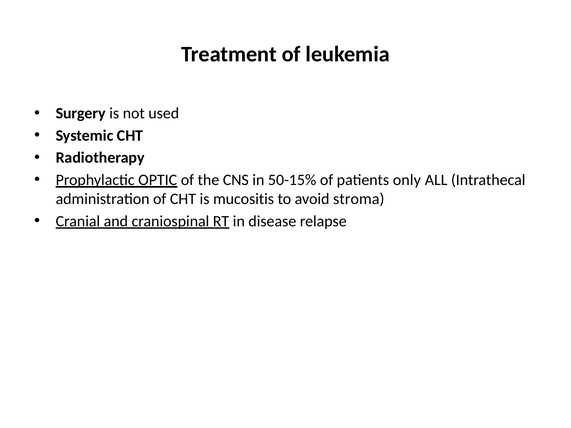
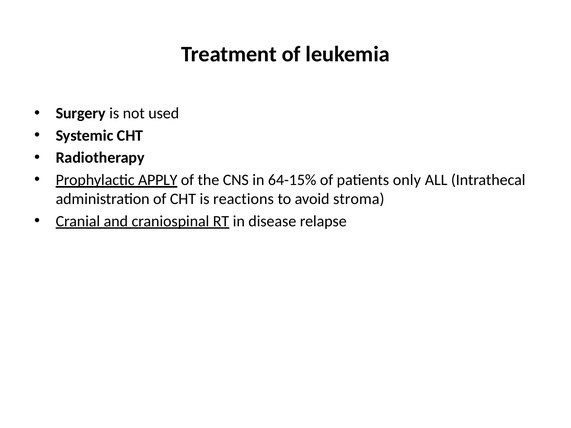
OPTIC: OPTIC -> APPLY (158, 180)
50-15%: 50-15% -> 64-15% (292, 180)
mucositis: mucositis -> reactions (243, 199)
